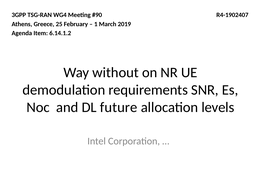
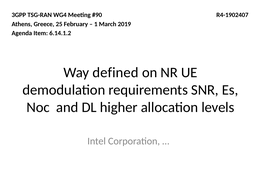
without: without -> defined (116, 72)
future: future -> higher (119, 107)
